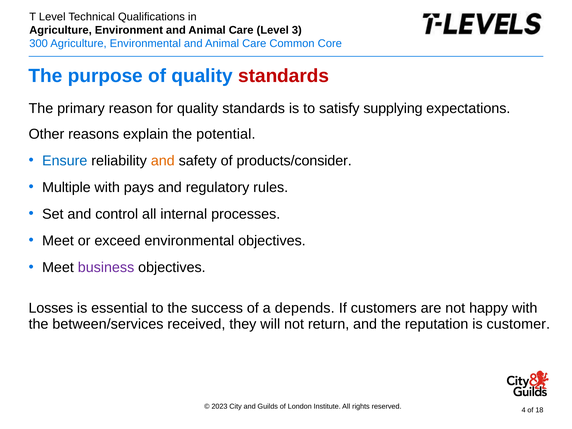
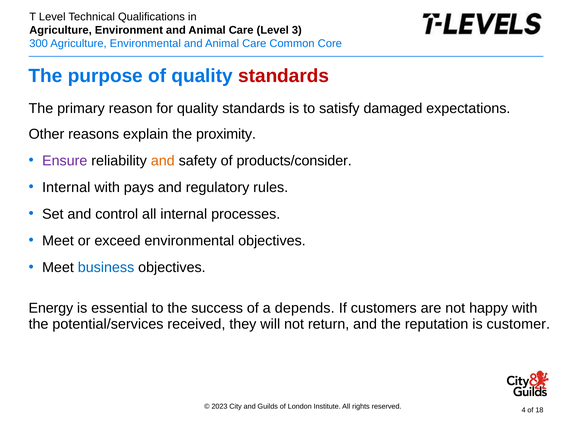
supplying: supplying -> damaged (393, 109)
potential: potential -> proximity (226, 134)
Ensure colour: blue -> purple (65, 161)
Multiple: Multiple -> Internal (66, 187)
business colour: purple -> blue (106, 267)
Losses: Losses -> Energy (51, 308)
between/services: between/services -> potential/services (108, 324)
